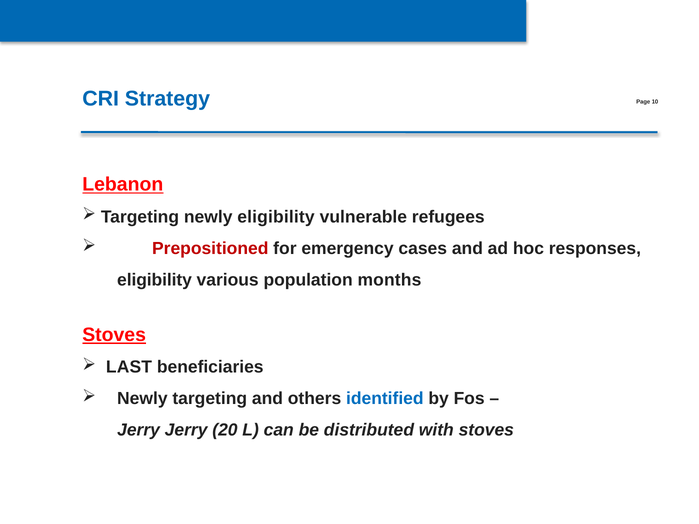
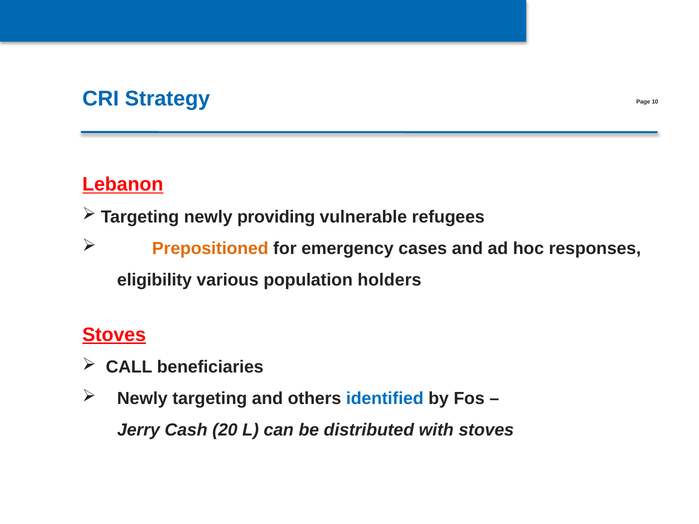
newly eligibility: eligibility -> providing (276, 217)
Prepositioned colour: red -> orange (210, 249)
months: months -> holders (389, 280)
LAST: LAST -> CALL (129, 367)
Jerry Jerry: Jerry -> Cash (186, 430)
